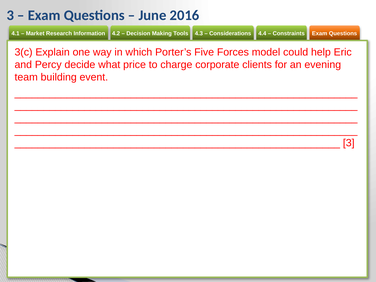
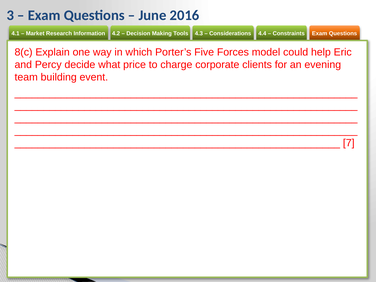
3(c: 3(c -> 8(c (24, 52)
3: 3 -> 7 (349, 143)
